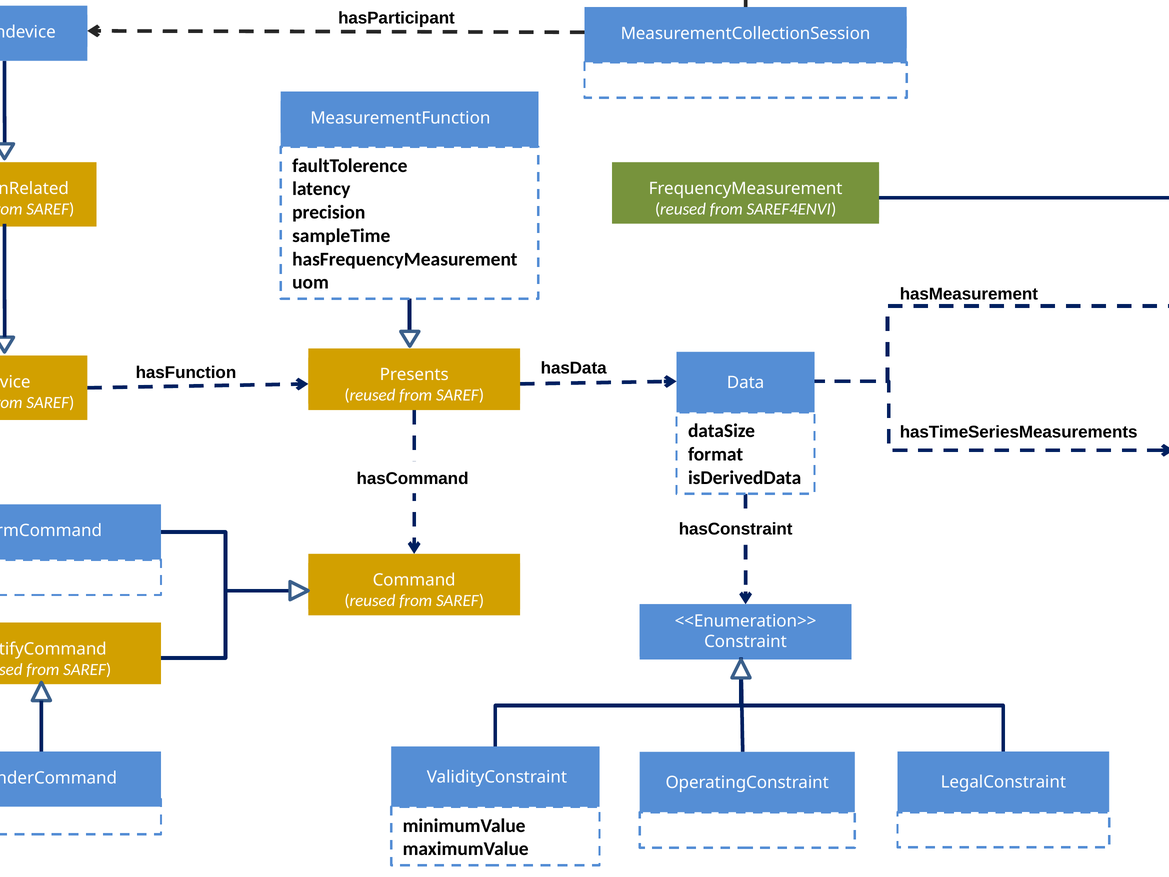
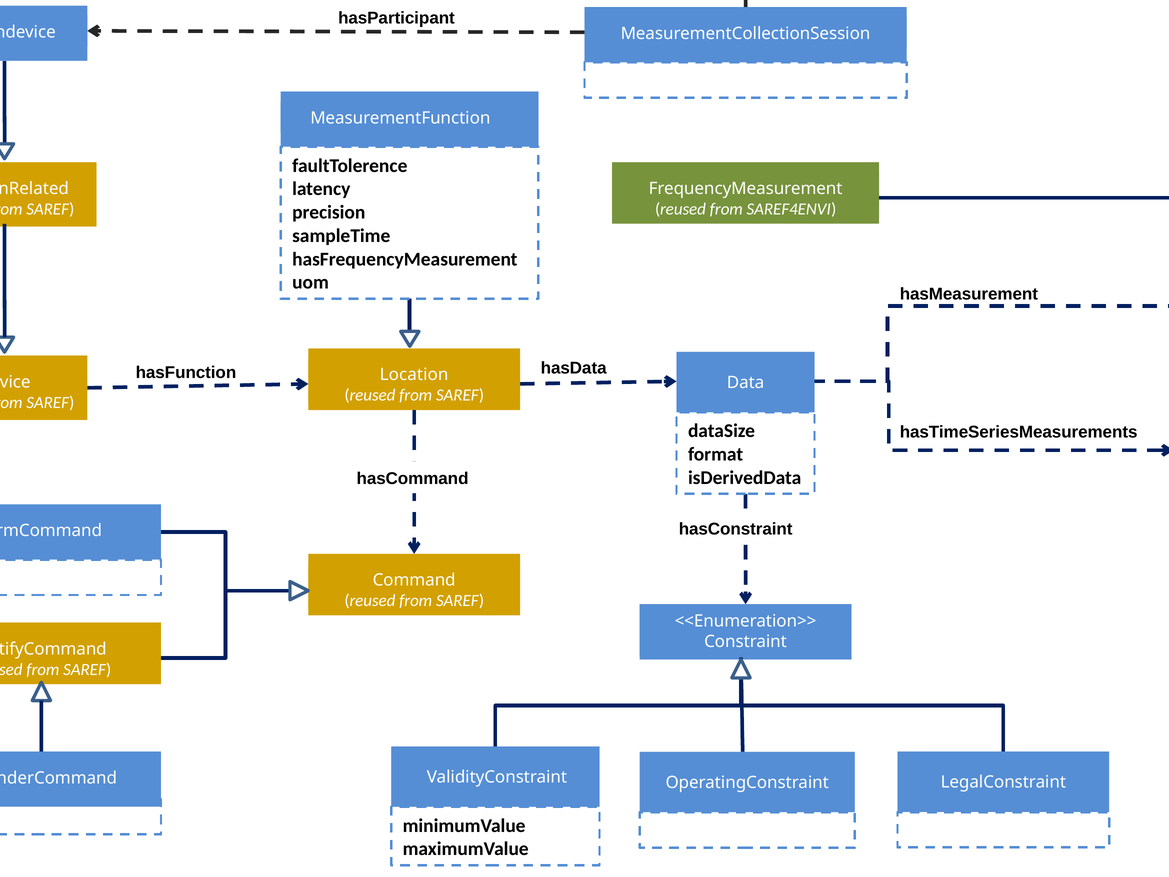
Presents: Presents -> Location (414, 375)
